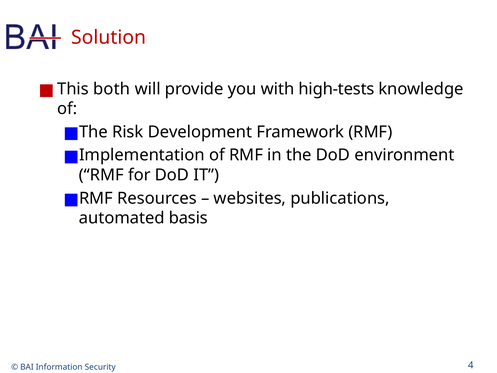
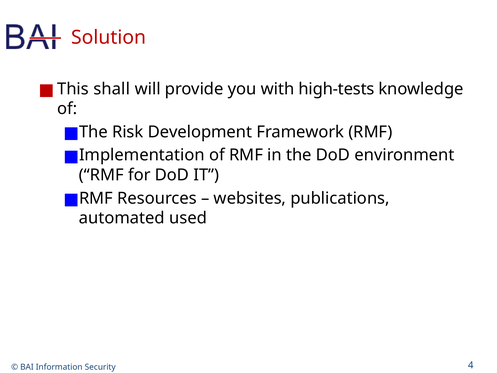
both: both -> shall (112, 89)
basis: basis -> used (188, 218)
